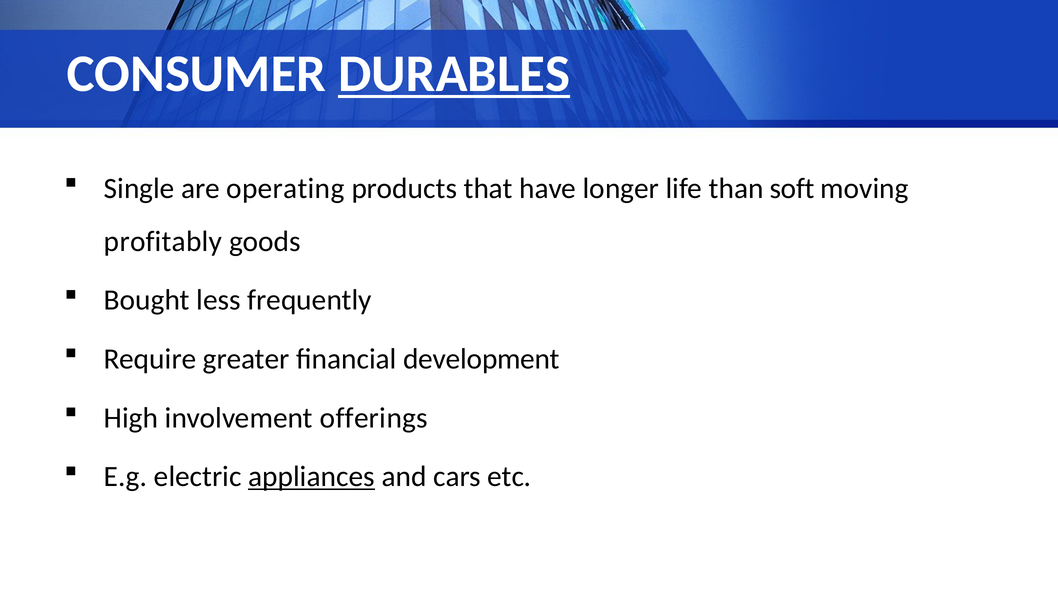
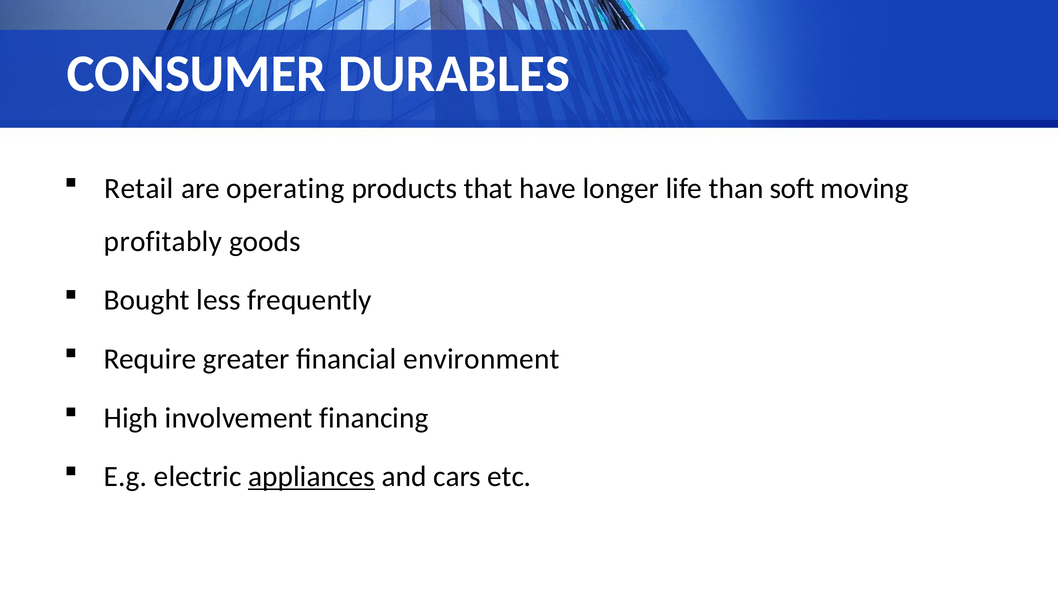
DURABLES underline: present -> none (454, 74)
Single: Single -> Retail (139, 188)
development: development -> environment (481, 359)
offerings: offerings -> financing (374, 418)
